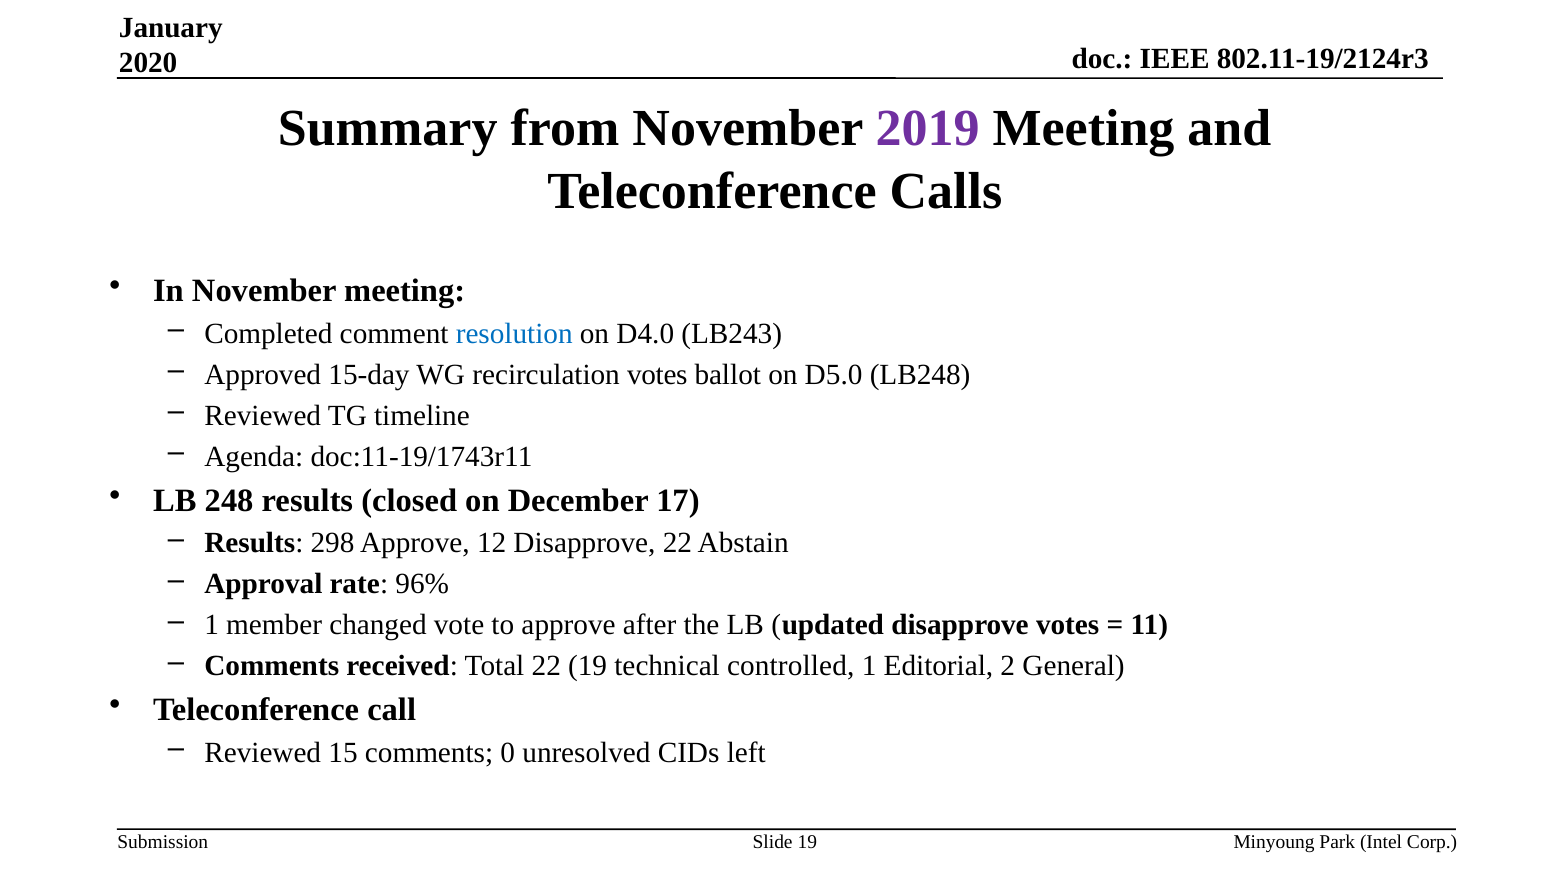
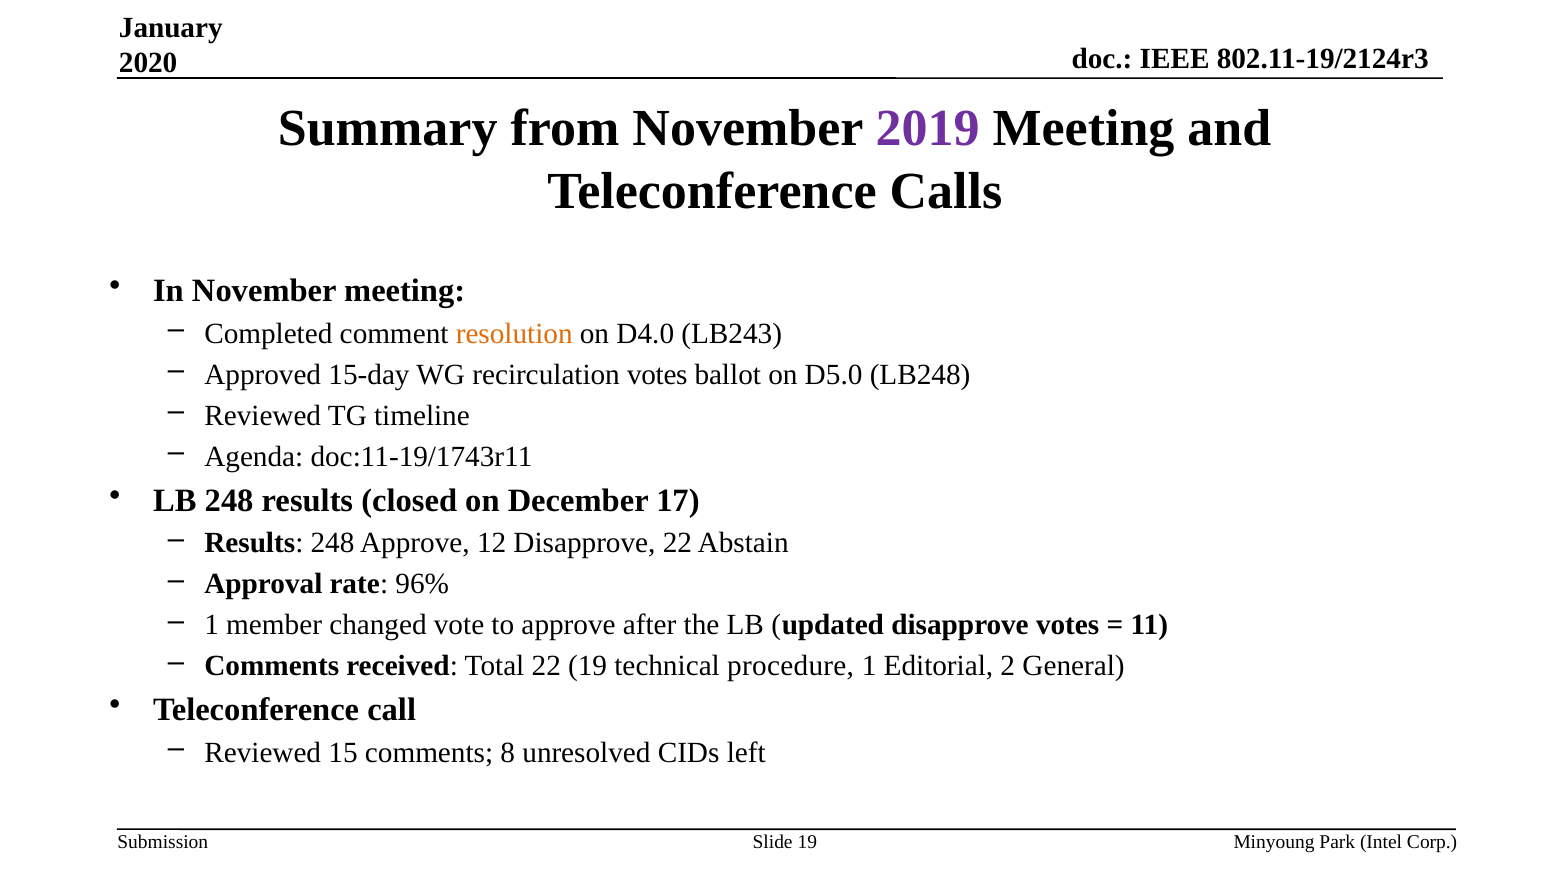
resolution colour: blue -> orange (514, 334)
Results 298: 298 -> 248 (333, 543)
controlled: controlled -> procedure (791, 666)
0: 0 -> 8 (508, 752)
